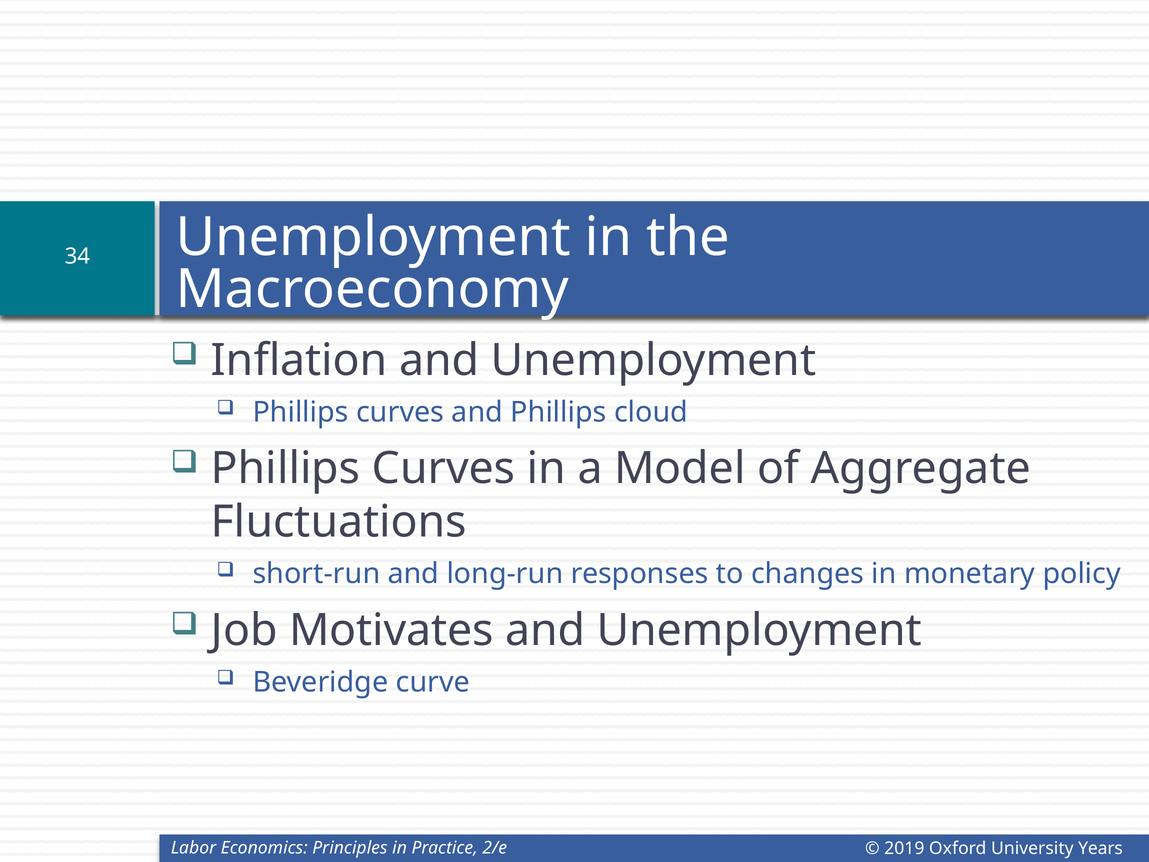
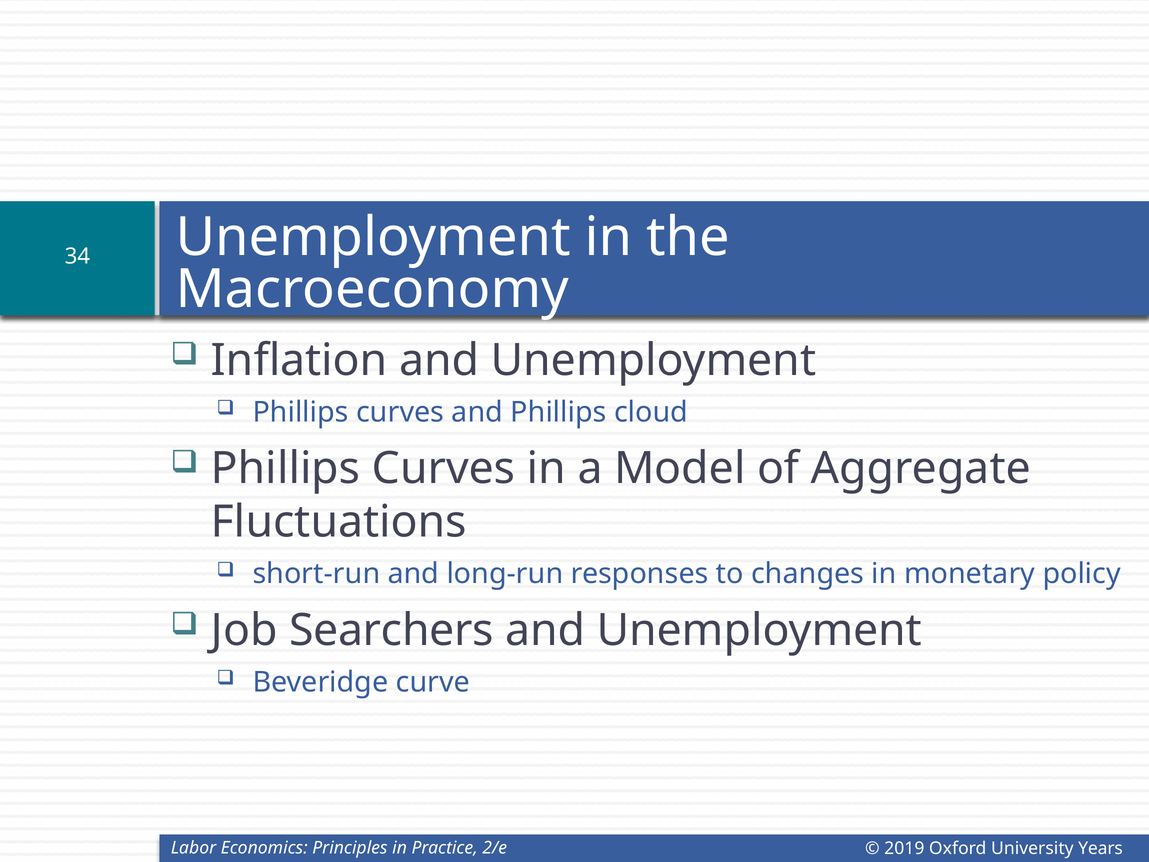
Motivates: Motivates -> Searchers (391, 630)
